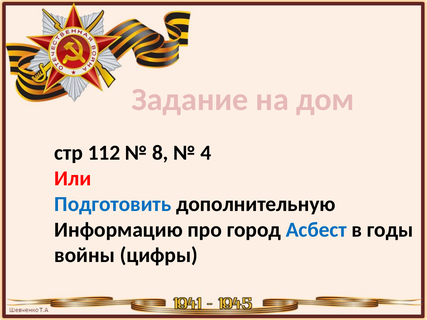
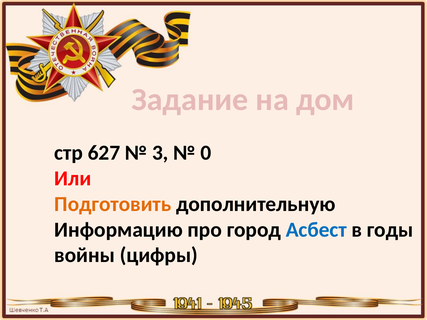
112: 112 -> 627 (104, 153)
8: 8 -> 3 (160, 153)
4: 4 -> 0 (206, 153)
Подготовить colour: blue -> orange (113, 204)
